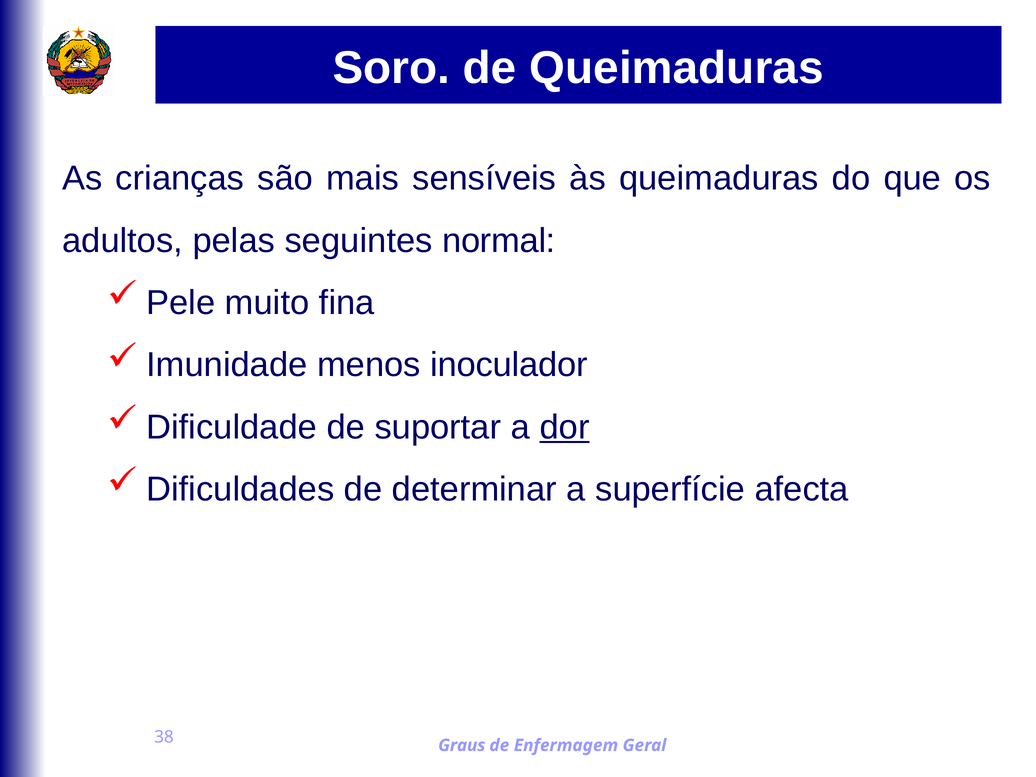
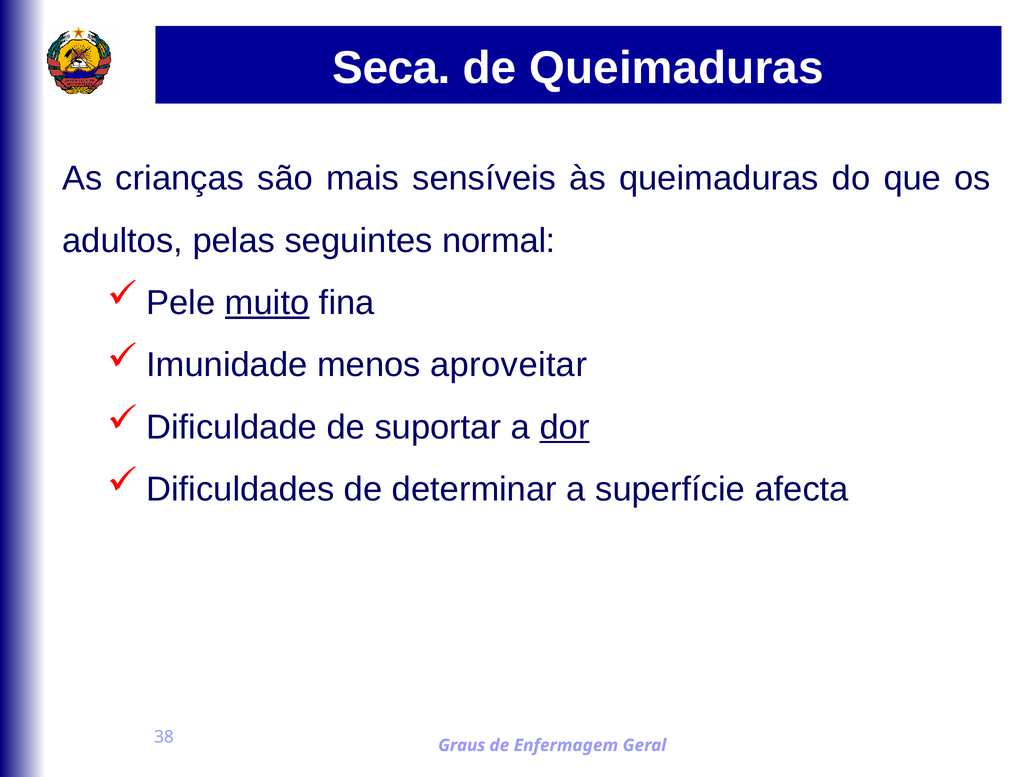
Soro: Soro -> Seca (392, 68)
muito underline: none -> present (267, 303)
inoculador: inoculador -> aproveitar (509, 365)
